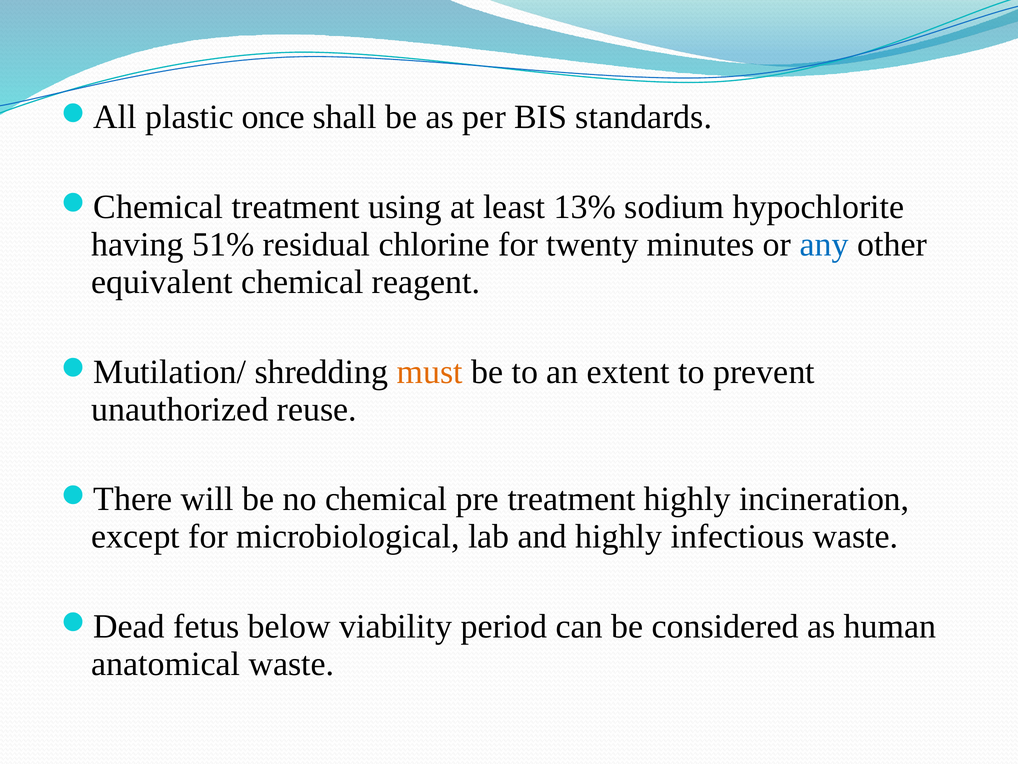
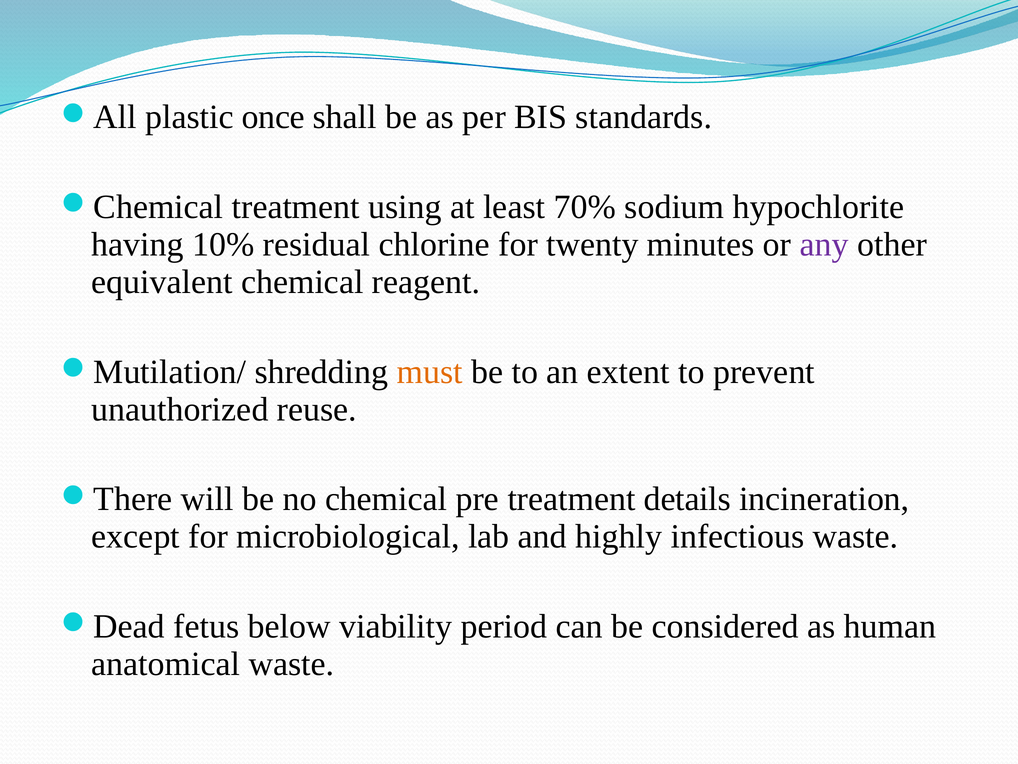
13%: 13% -> 70% (585, 207)
51%: 51% -> 10% (223, 244)
any colour: blue -> purple (824, 244)
treatment highly: highly -> details (687, 499)
